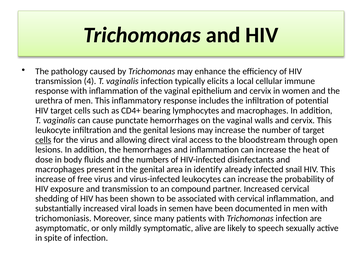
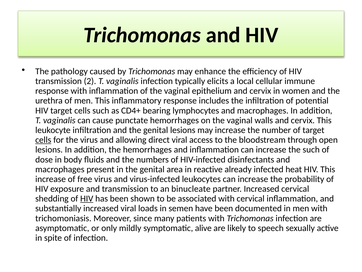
4: 4 -> 2 (90, 81)
the heat: heat -> such (311, 149)
identify: identify -> reactive (208, 169)
snail: snail -> heat (294, 169)
compound: compound -> binucleate (191, 189)
HIV underline: none -> present (87, 198)
